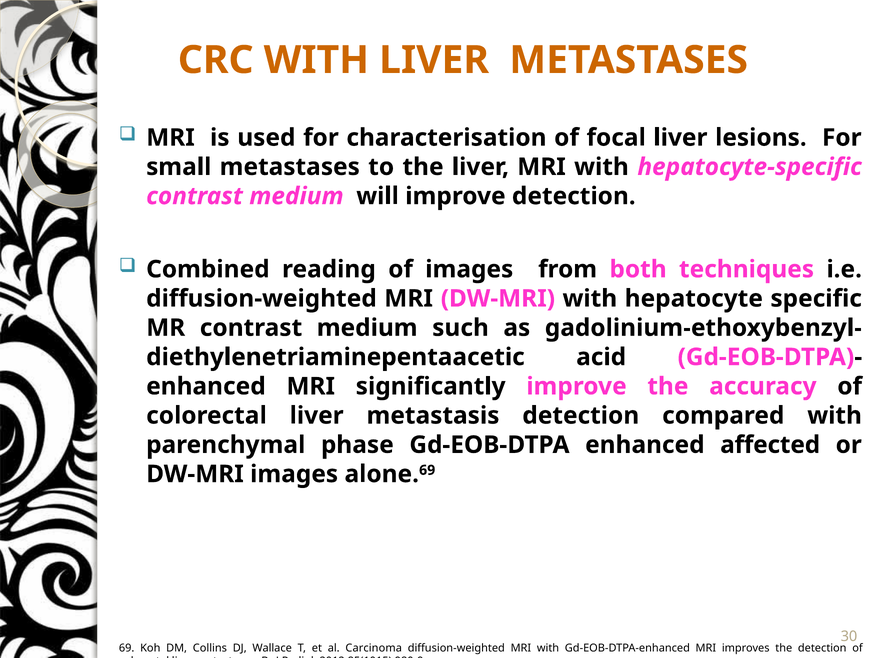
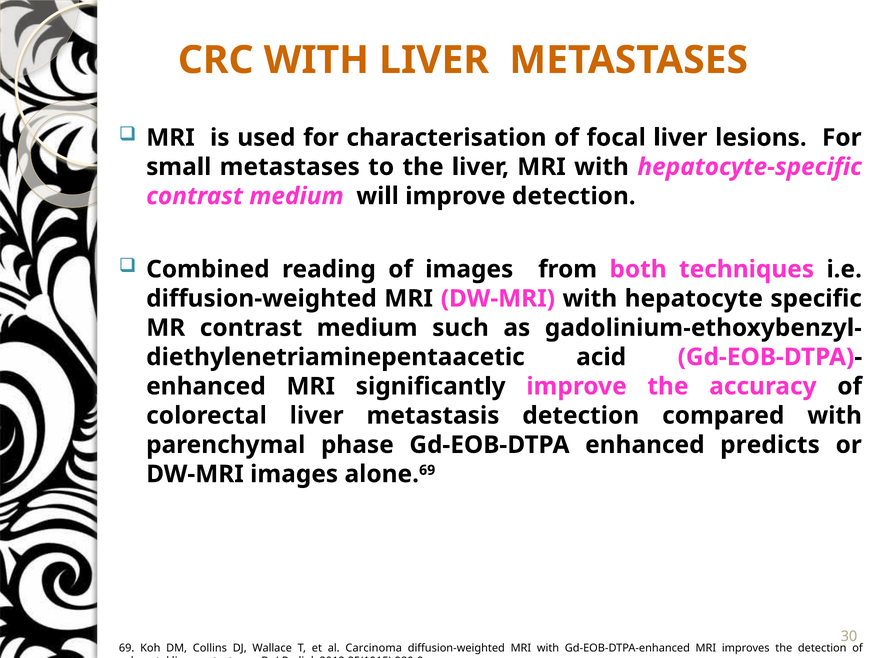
affected: affected -> predicts (770, 445)
